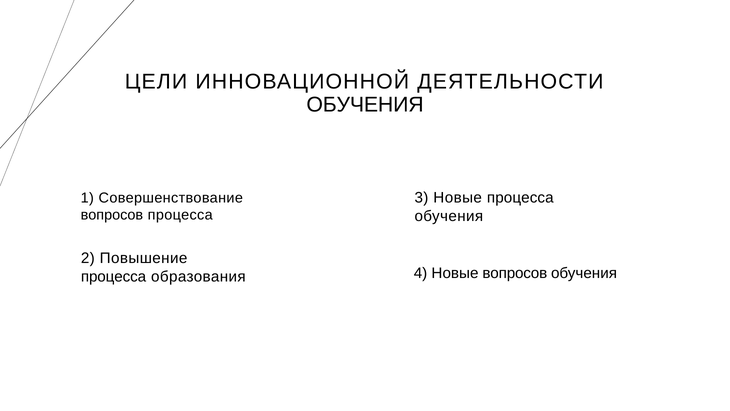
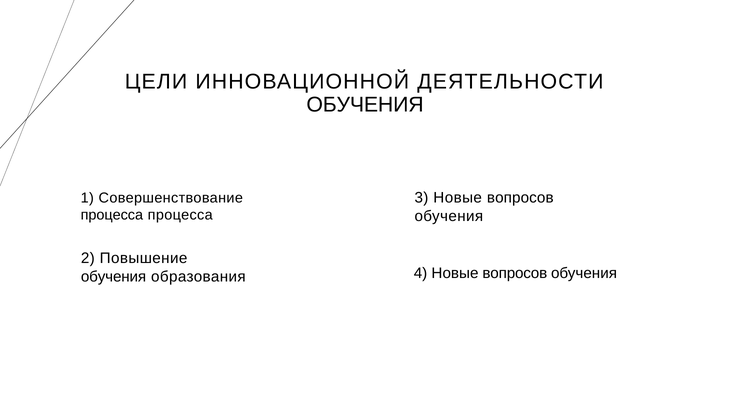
3 Новые процесса: процесса -> вопросов (520, 198)
вопросов: вопросов -> процесса (112, 215)
процесса: процесса -> обучения (114, 277)
